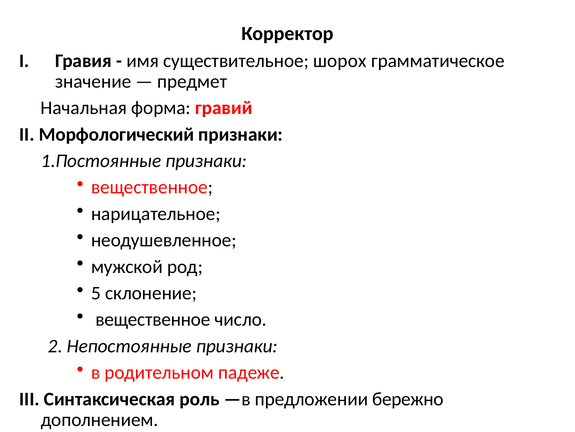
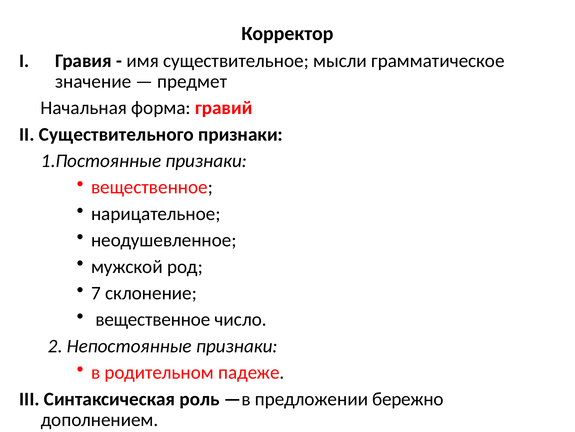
шорох: шорох -> мысли (340, 61)
Морфологический: Морфологический -> Существительного (116, 134)
5: 5 -> 7 (96, 293)
